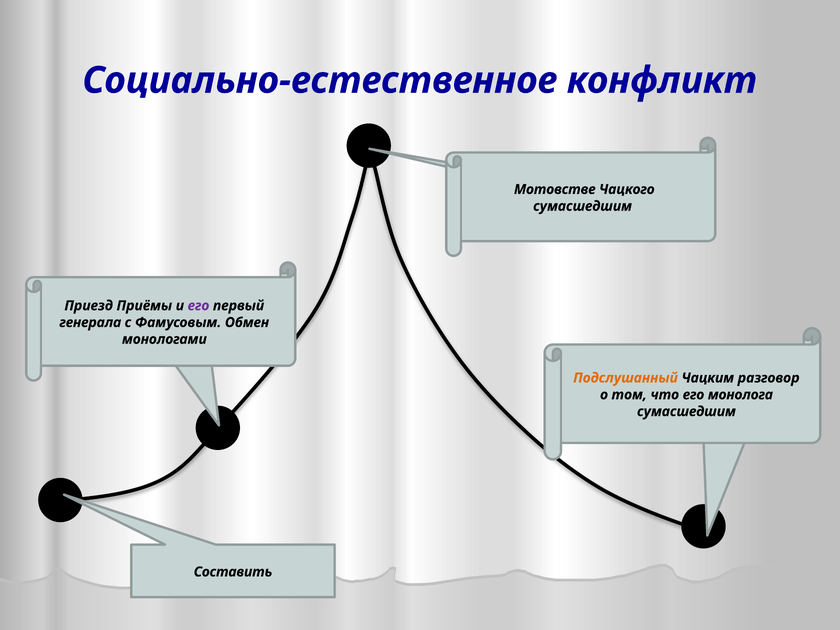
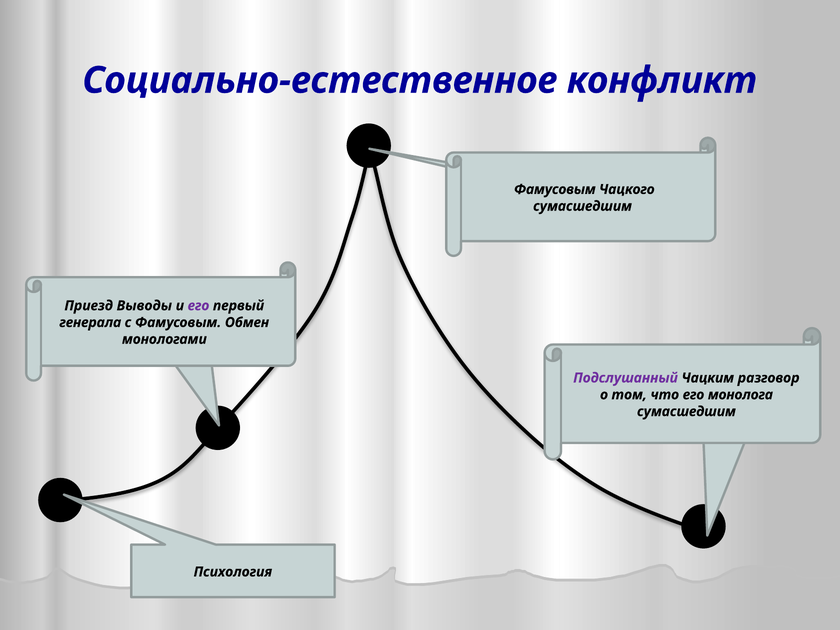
Мотовстве: Мотовстве -> Фамусовым (555, 189)
Приёмы: Приёмы -> Выводы (144, 306)
Подслушанный colour: orange -> purple (626, 378)
Составить: Составить -> Психология (233, 572)
